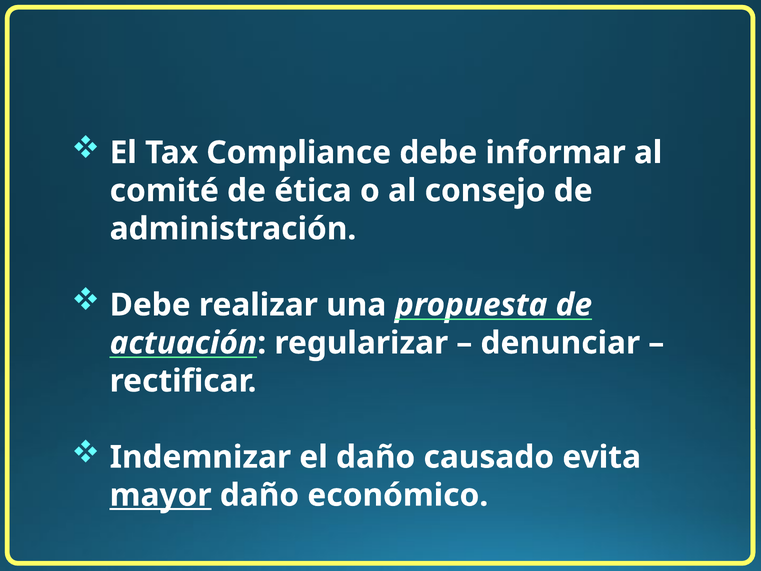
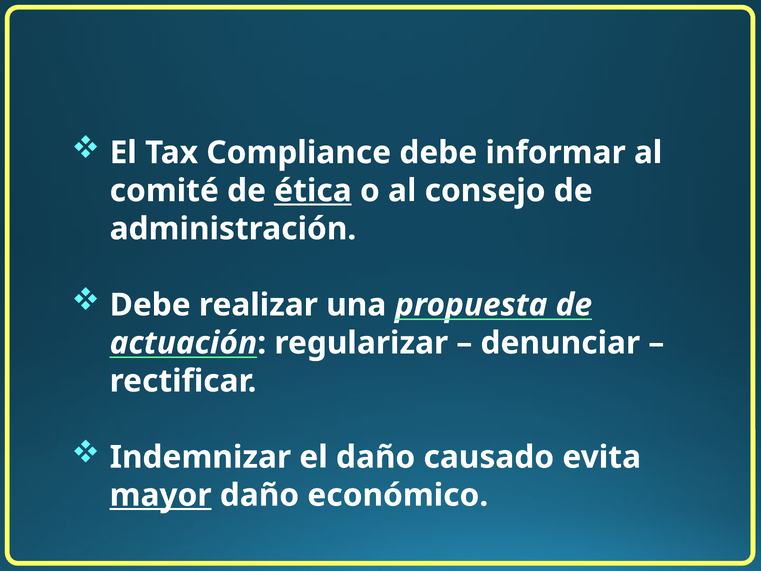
ética underline: none -> present (313, 191)
